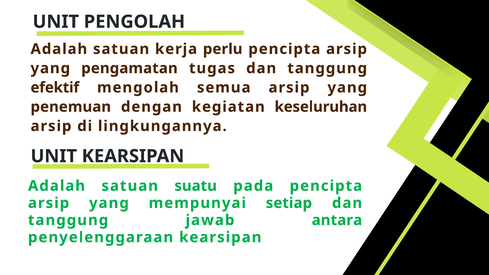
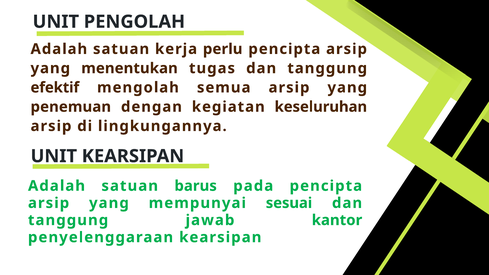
pengamatan: pengamatan -> menentukan (130, 68)
suatu: suatu -> barus (196, 186)
setiap: setiap -> sesuai (289, 203)
antara: antara -> kantor (337, 220)
